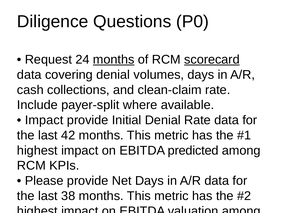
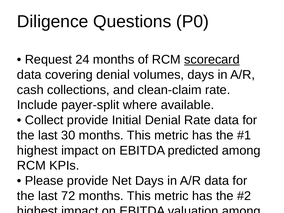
months underline: present -> none (114, 60)
Impact: Impact -> Collect (44, 120)
42: 42 -> 30 (68, 135)
38: 38 -> 72 (68, 196)
